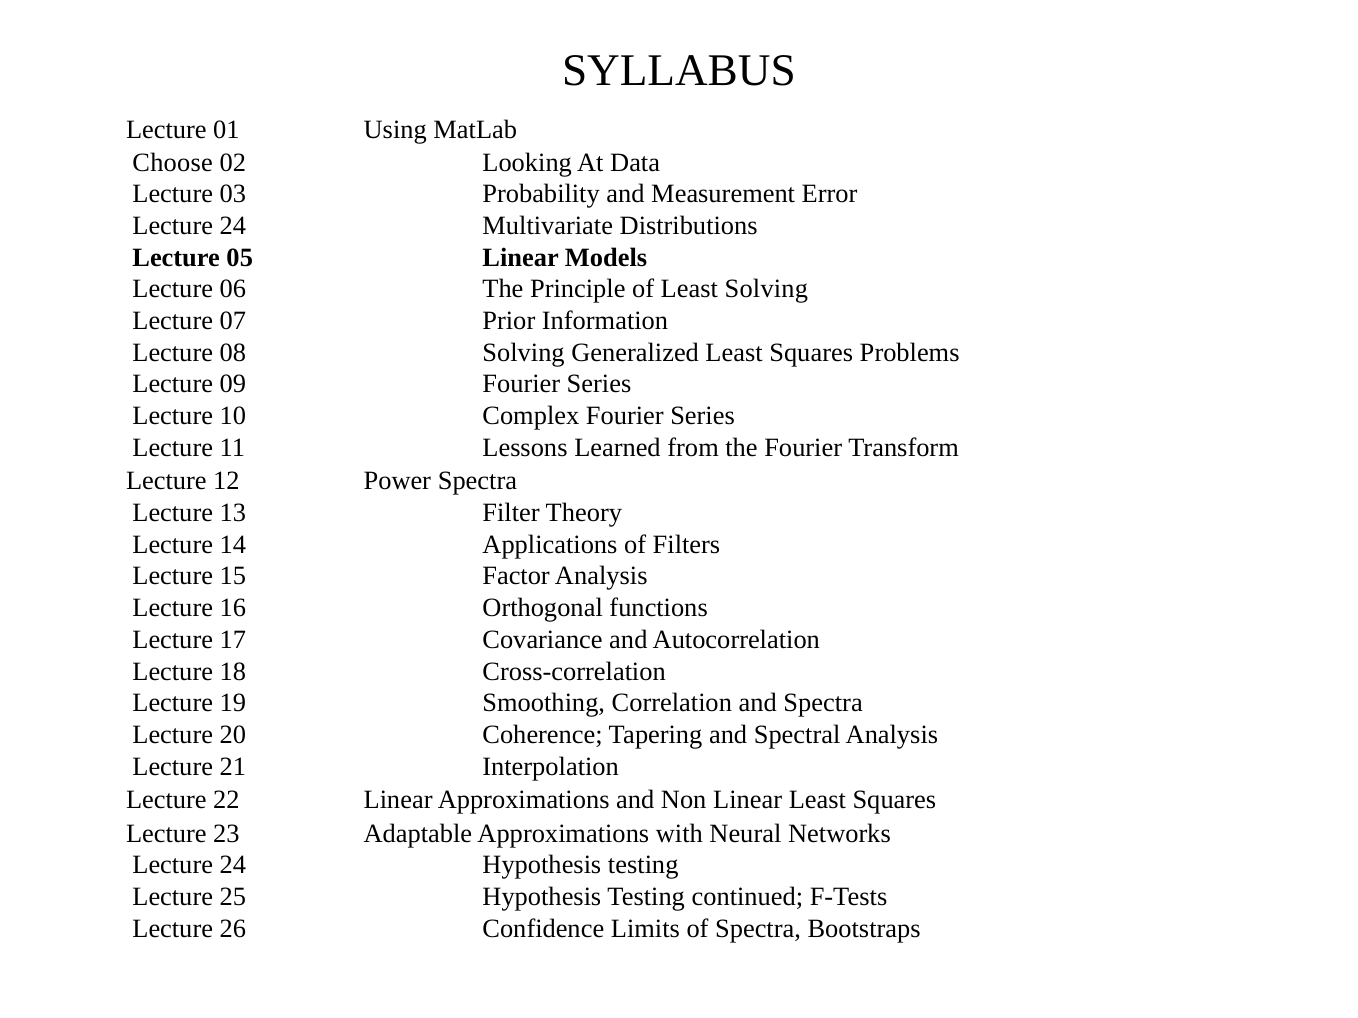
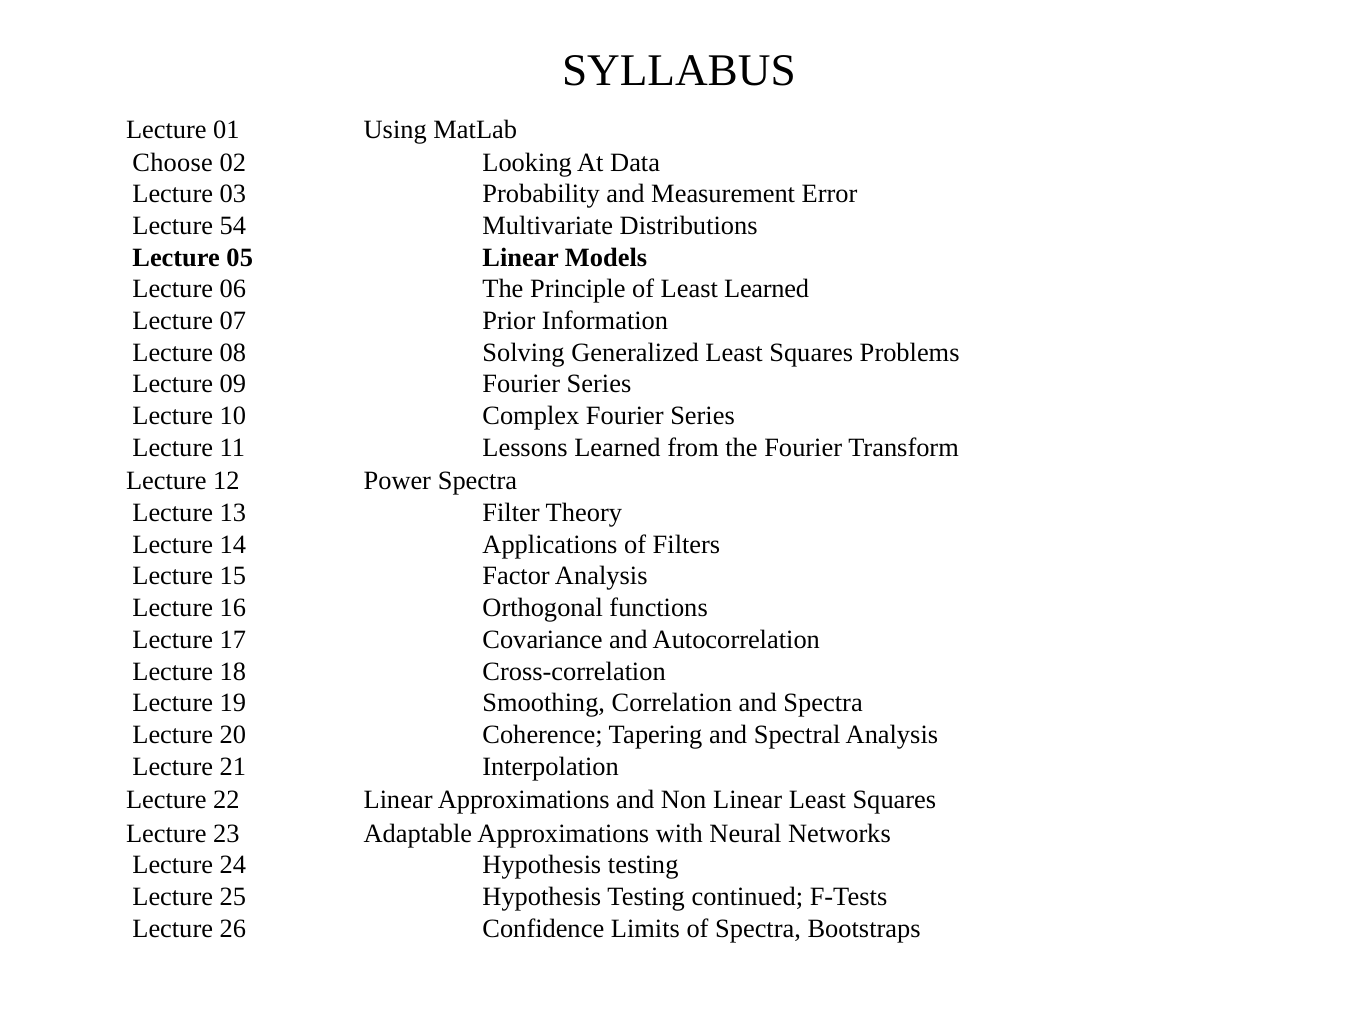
24: 24 -> 54 (233, 226)
Least Solving: Solving -> Learned (767, 289)
